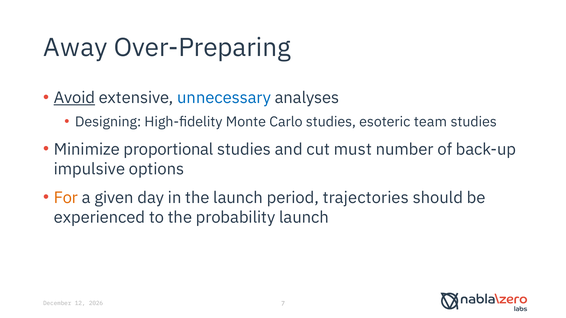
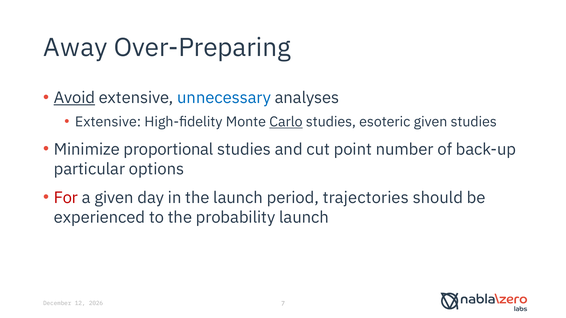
Designing: Designing -> Extensive (108, 122)
Carlo underline: none -> present (286, 122)
esoteric team: team -> given (430, 122)
must: must -> point (353, 149)
impulsive: impulsive -> particular (89, 169)
For colour: orange -> red (66, 198)
